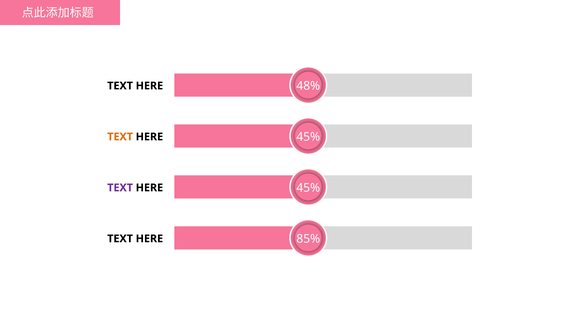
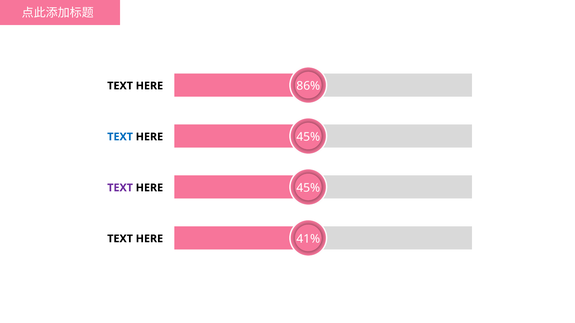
48%: 48% -> 86% (308, 86)
TEXT colour: orange -> blue (120, 137)
85%: 85% -> 41% (308, 239)
